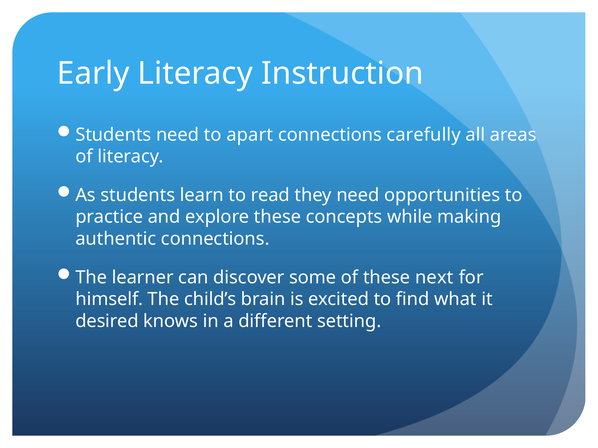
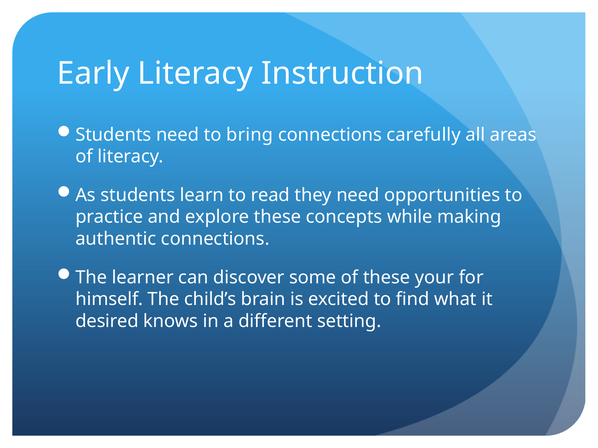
apart: apart -> bring (250, 135)
next: next -> your (434, 278)
